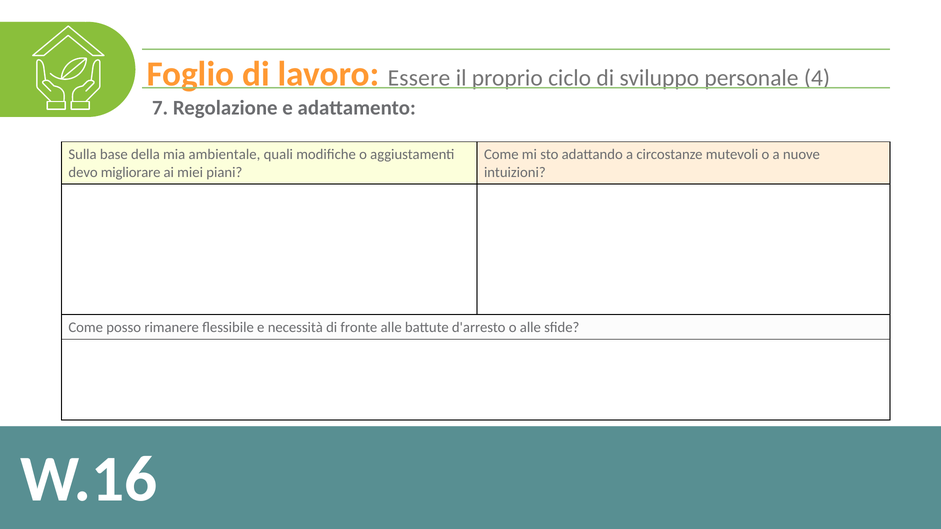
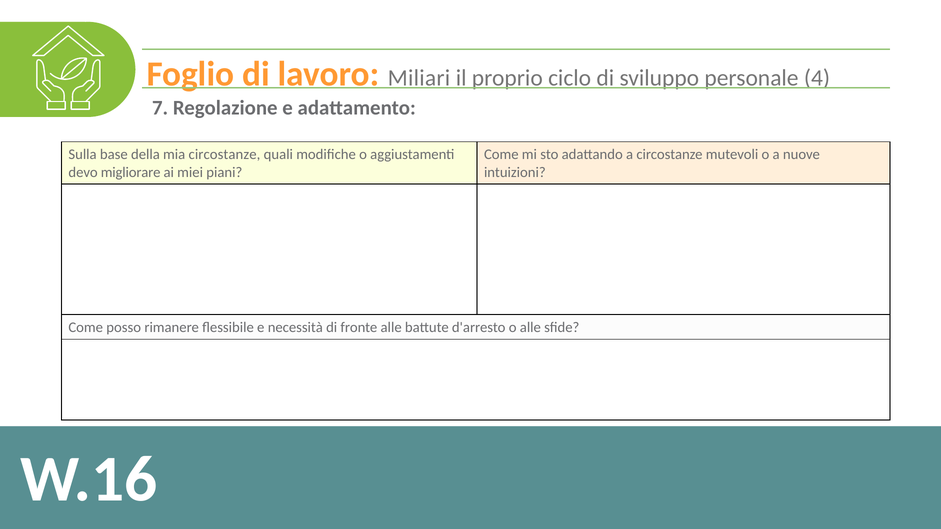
Essere: Essere -> Miliari (419, 78)
mia ambientale: ambientale -> circostanze (224, 154)
